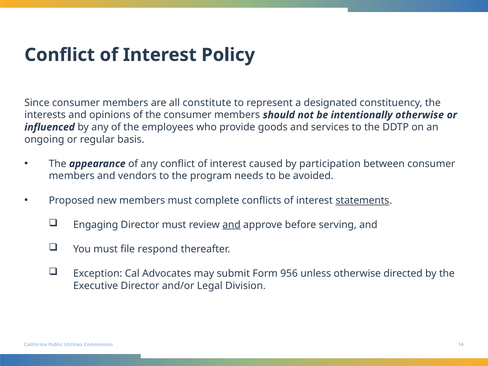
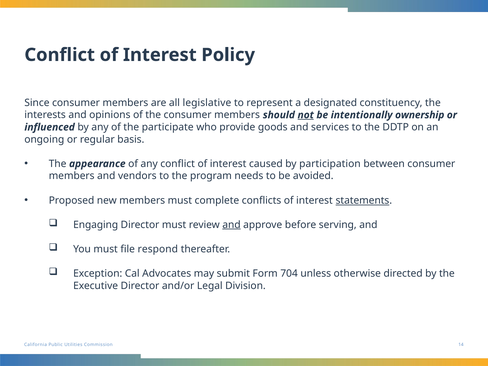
constitute: constitute -> legislative (207, 103)
not underline: none -> present (306, 115)
intentionally otherwise: otherwise -> ownership (420, 115)
employees: employees -> participate (168, 127)
956: 956 -> 704 (289, 274)
